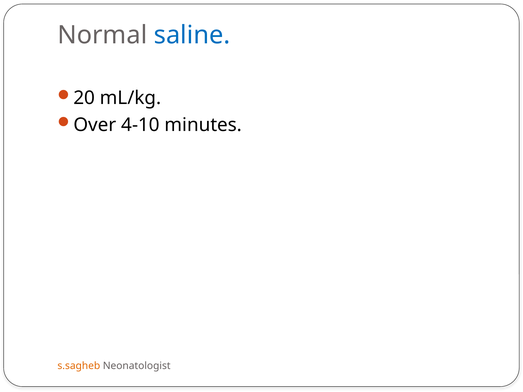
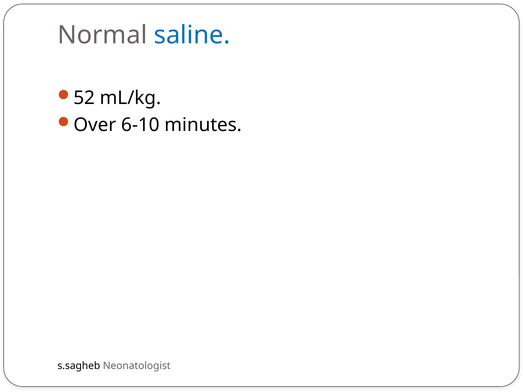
20: 20 -> 52 (84, 98)
4-10: 4-10 -> 6-10 (140, 125)
s.sagheb colour: orange -> black (79, 366)
